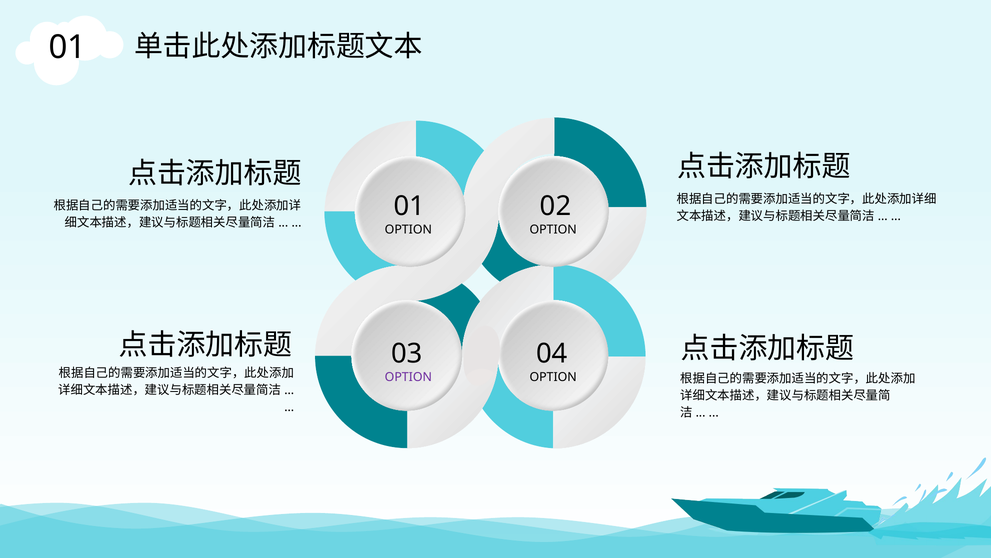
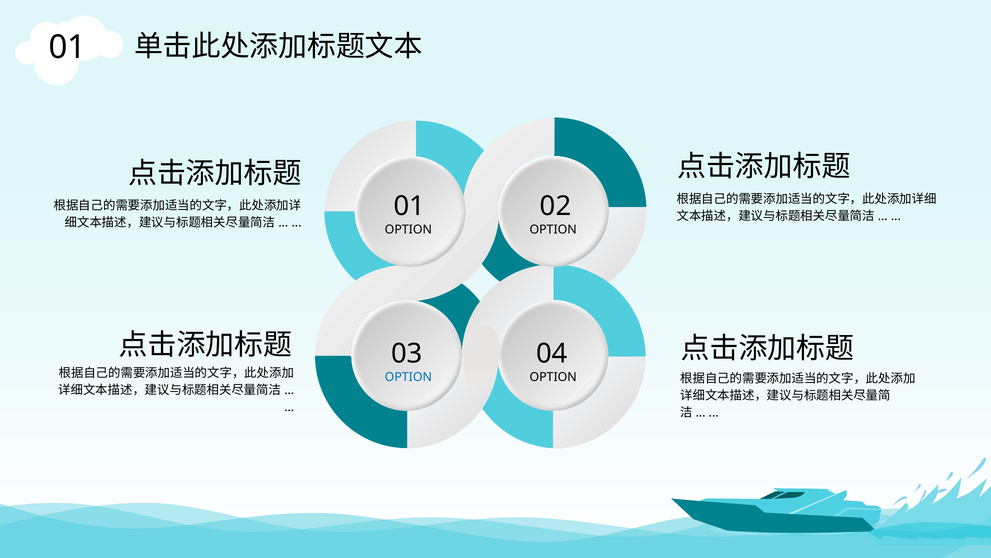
OPTION colour: purple -> blue (408, 377)
